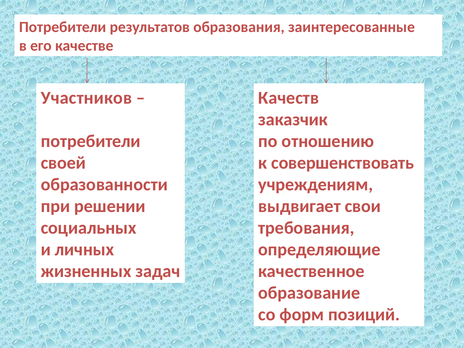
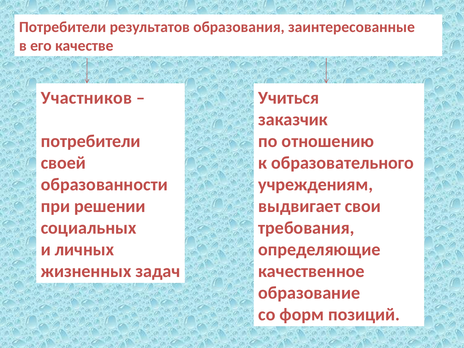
Качеств: Качеств -> Учиться (289, 98)
совершенствовать: совершенствовать -> образовательного (343, 163)
